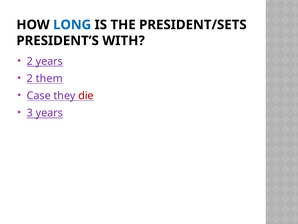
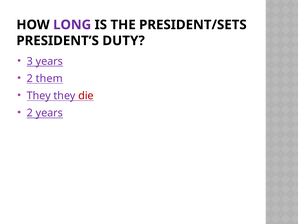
LONG colour: blue -> purple (72, 25)
WITH: WITH -> DUTY (124, 41)
2: 2 -> 3 (30, 61)
Case: Case -> They (39, 96)
3: 3 -> 2 (30, 113)
